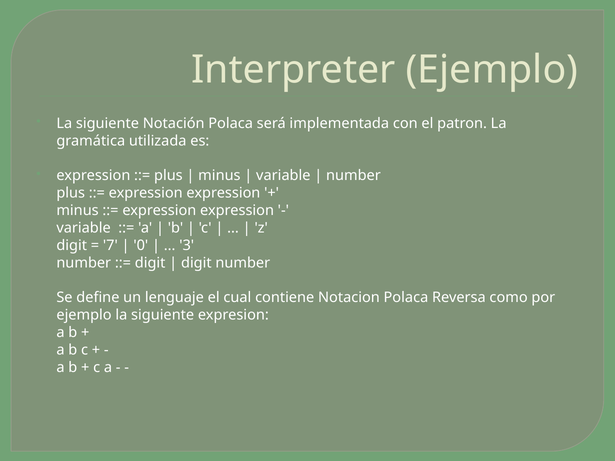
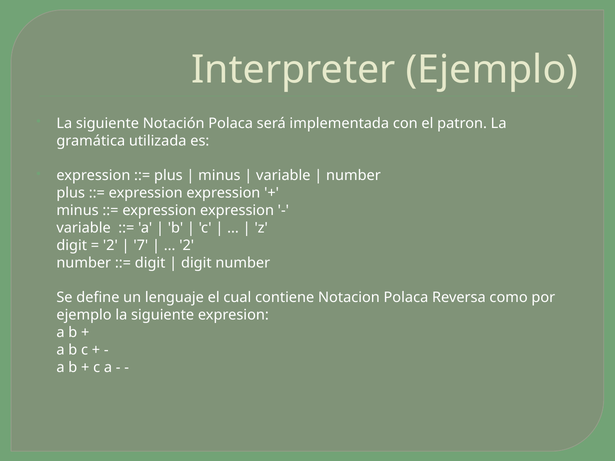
7: 7 -> 2 (110, 246)
0: 0 -> 7 (141, 246)
3: 3 -> 2 (187, 246)
